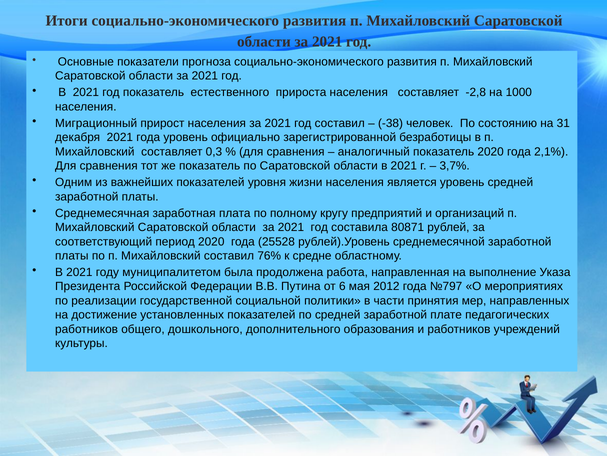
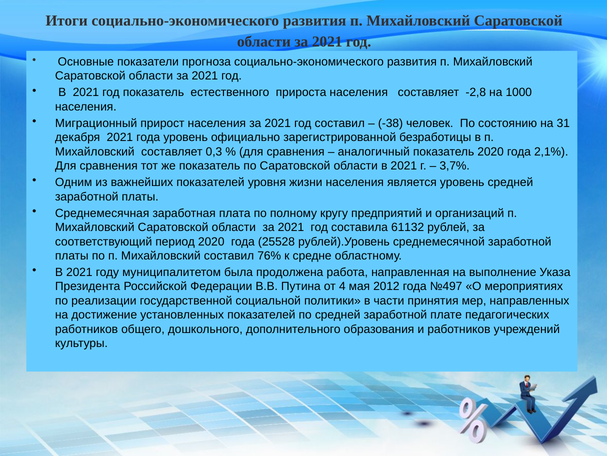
80871: 80871 -> 61132 (408, 227)
6: 6 -> 4 (342, 286)
№797: №797 -> №497 (446, 286)
